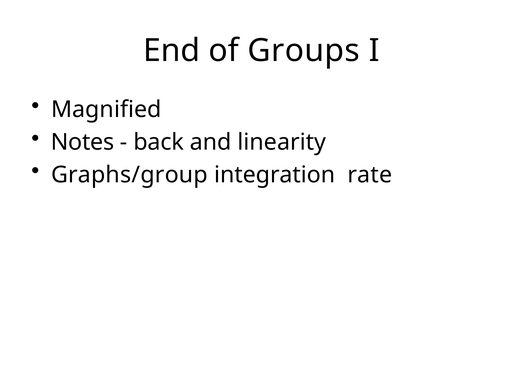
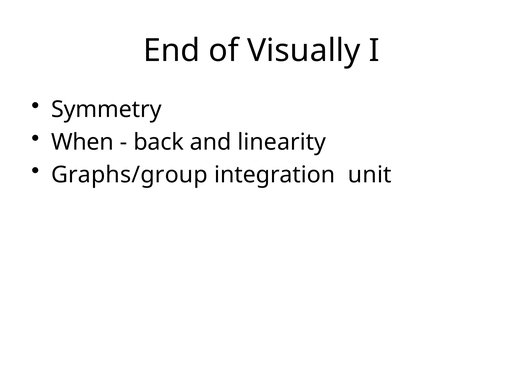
Groups: Groups -> Visually (304, 51)
Magnified: Magnified -> Symmetry (106, 110)
Notes: Notes -> When (82, 142)
rate: rate -> unit (370, 175)
